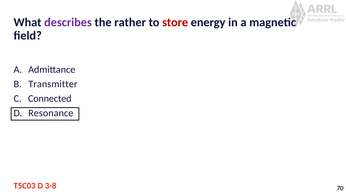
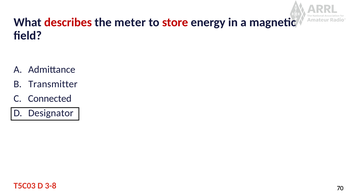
describes colour: purple -> red (68, 22)
rather: rather -> meter (130, 22)
Resonance: Resonance -> Designator (51, 113)
